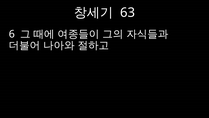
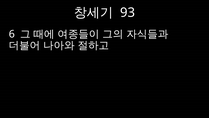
63: 63 -> 93 (128, 13)
